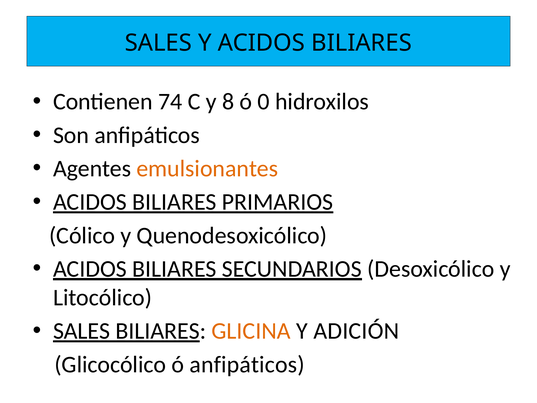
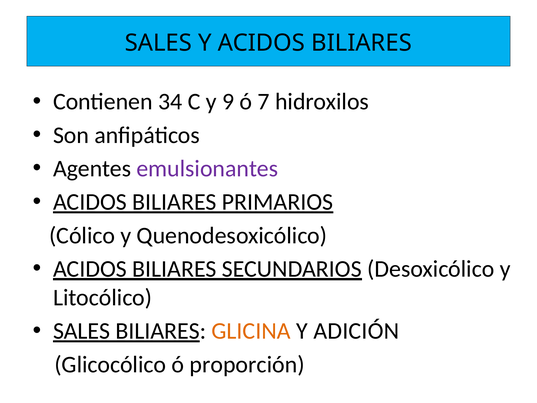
74: 74 -> 34 (170, 102)
8: 8 -> 9 (228, 102)
0: 0 -> 7 (264, 102)
emulsionantes colour: orange -> purple (207, 169)
ó anfipáticos: anfipáticos -> proporción (247, 364)
